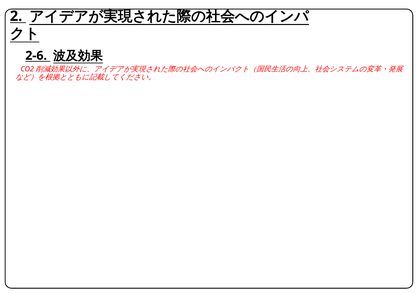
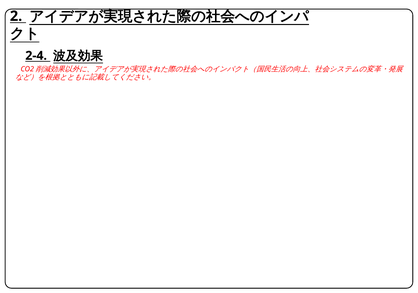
2-6: 2-6 -> 2-4 (36, 56)
